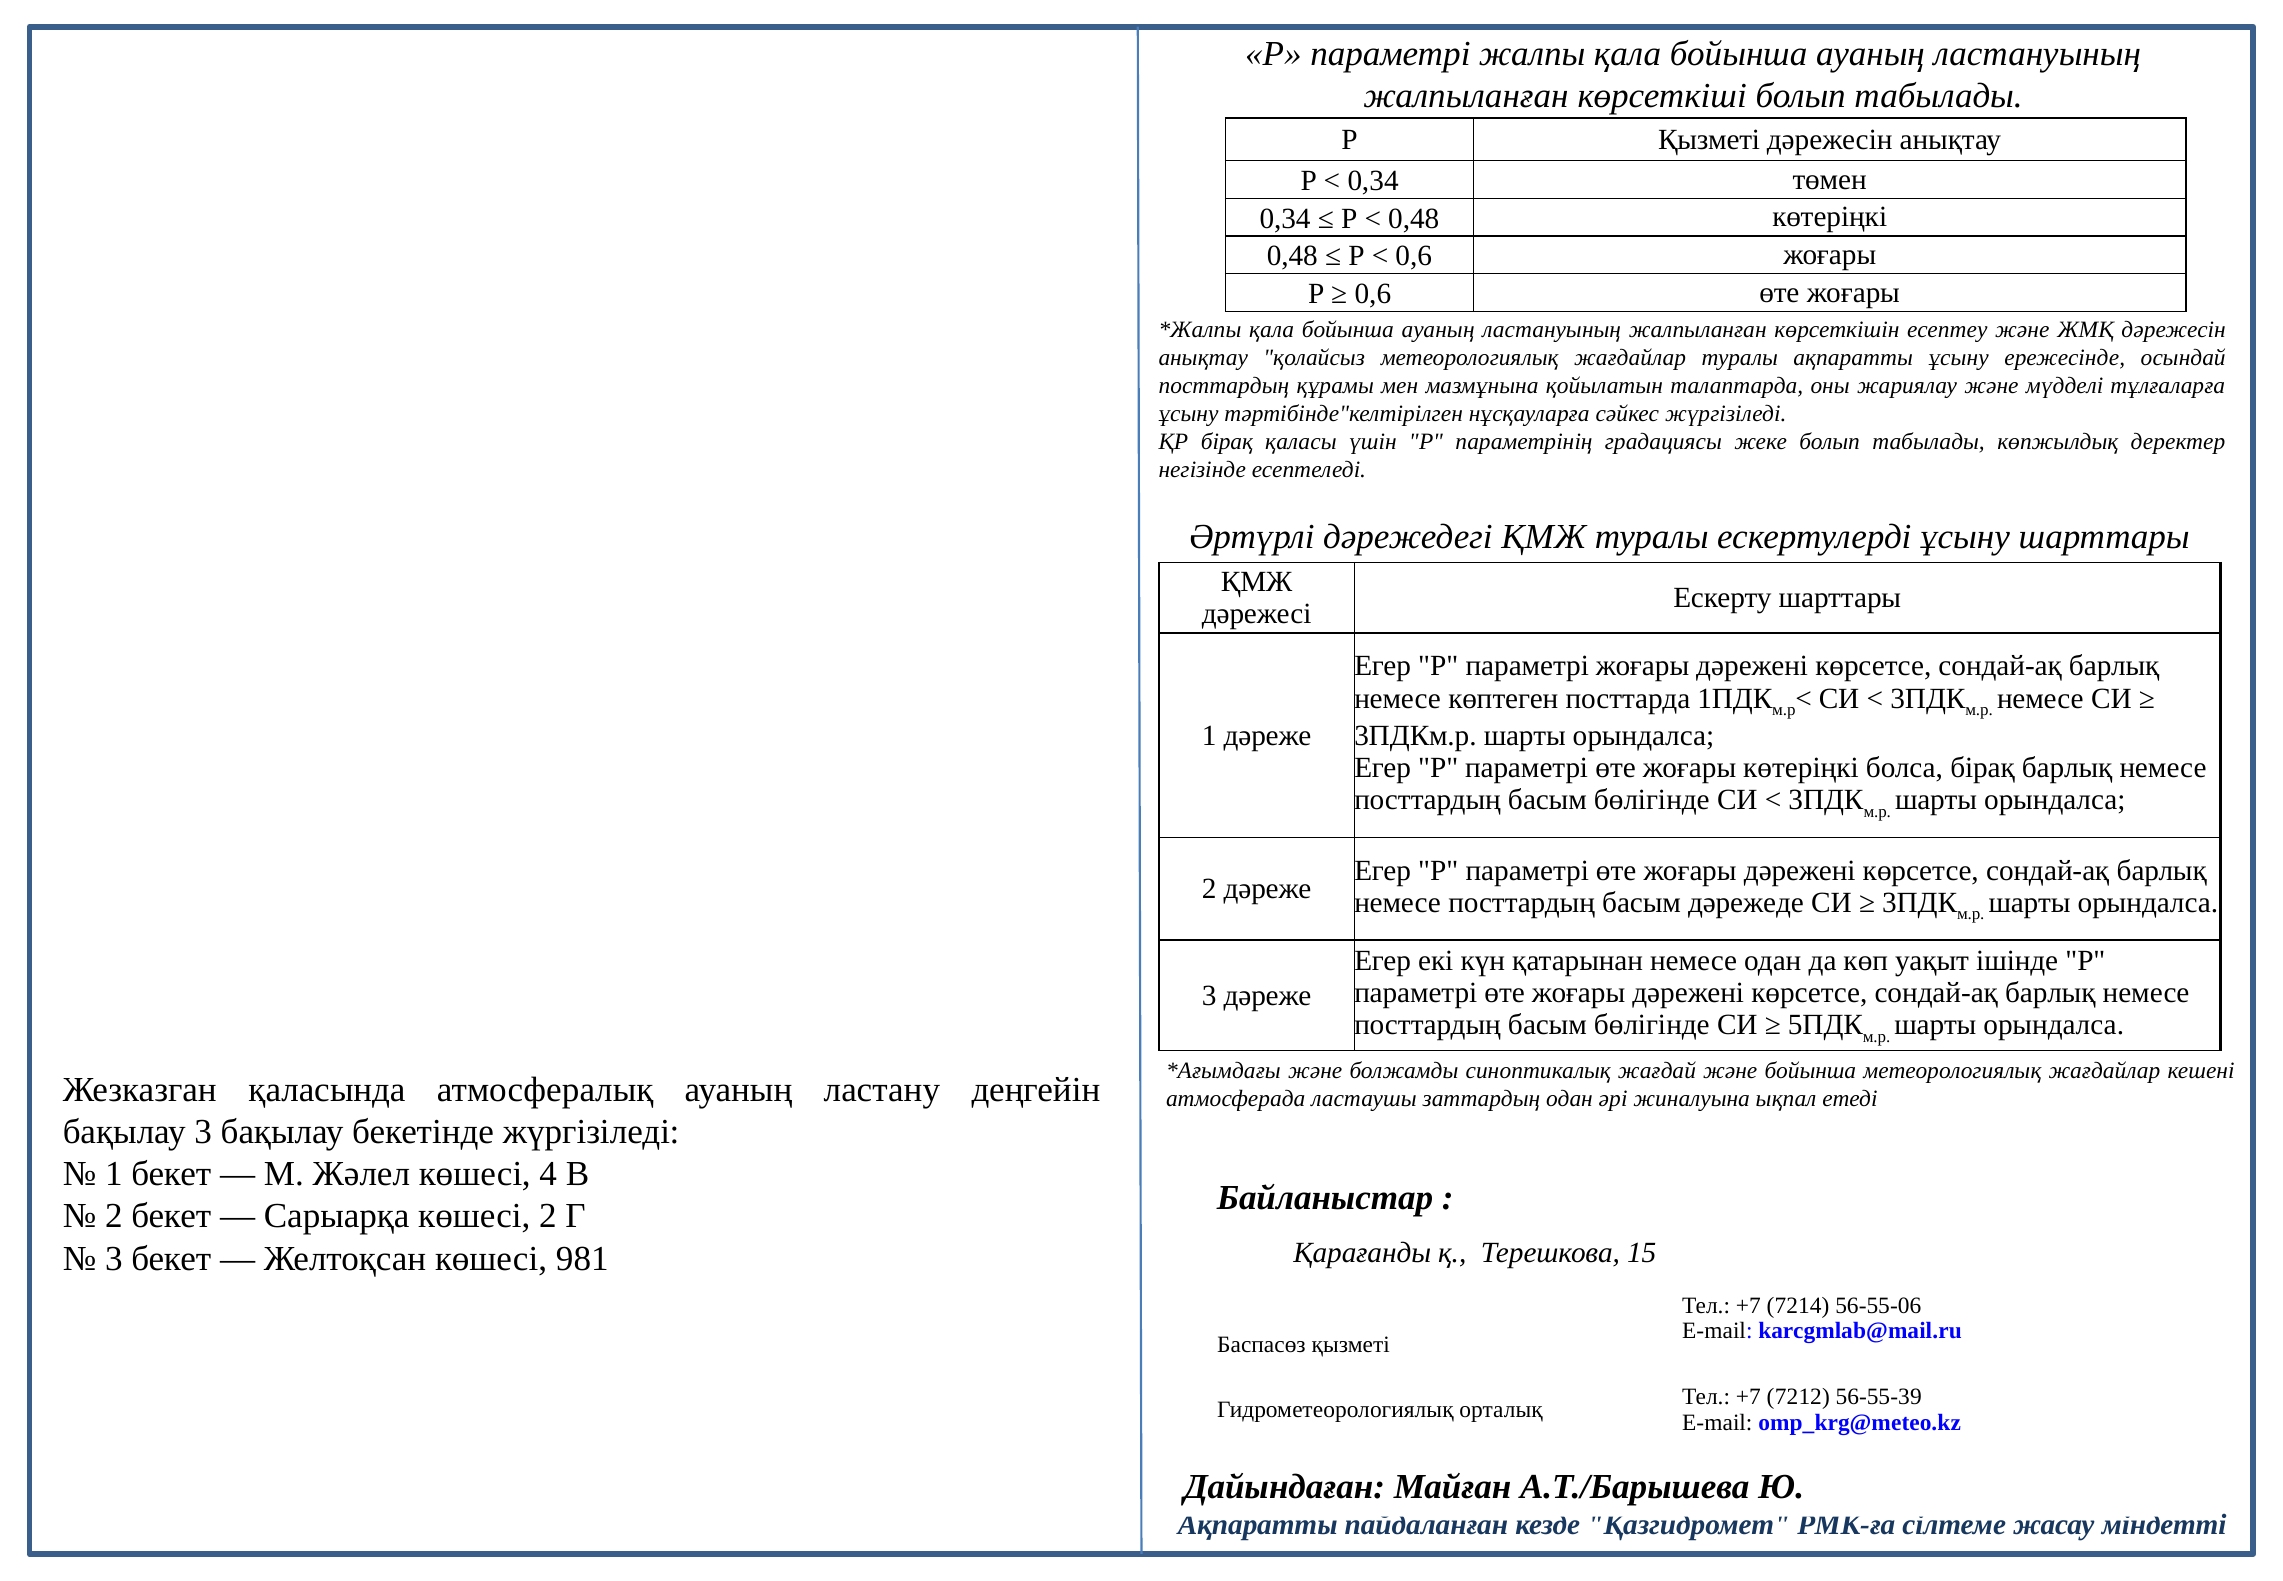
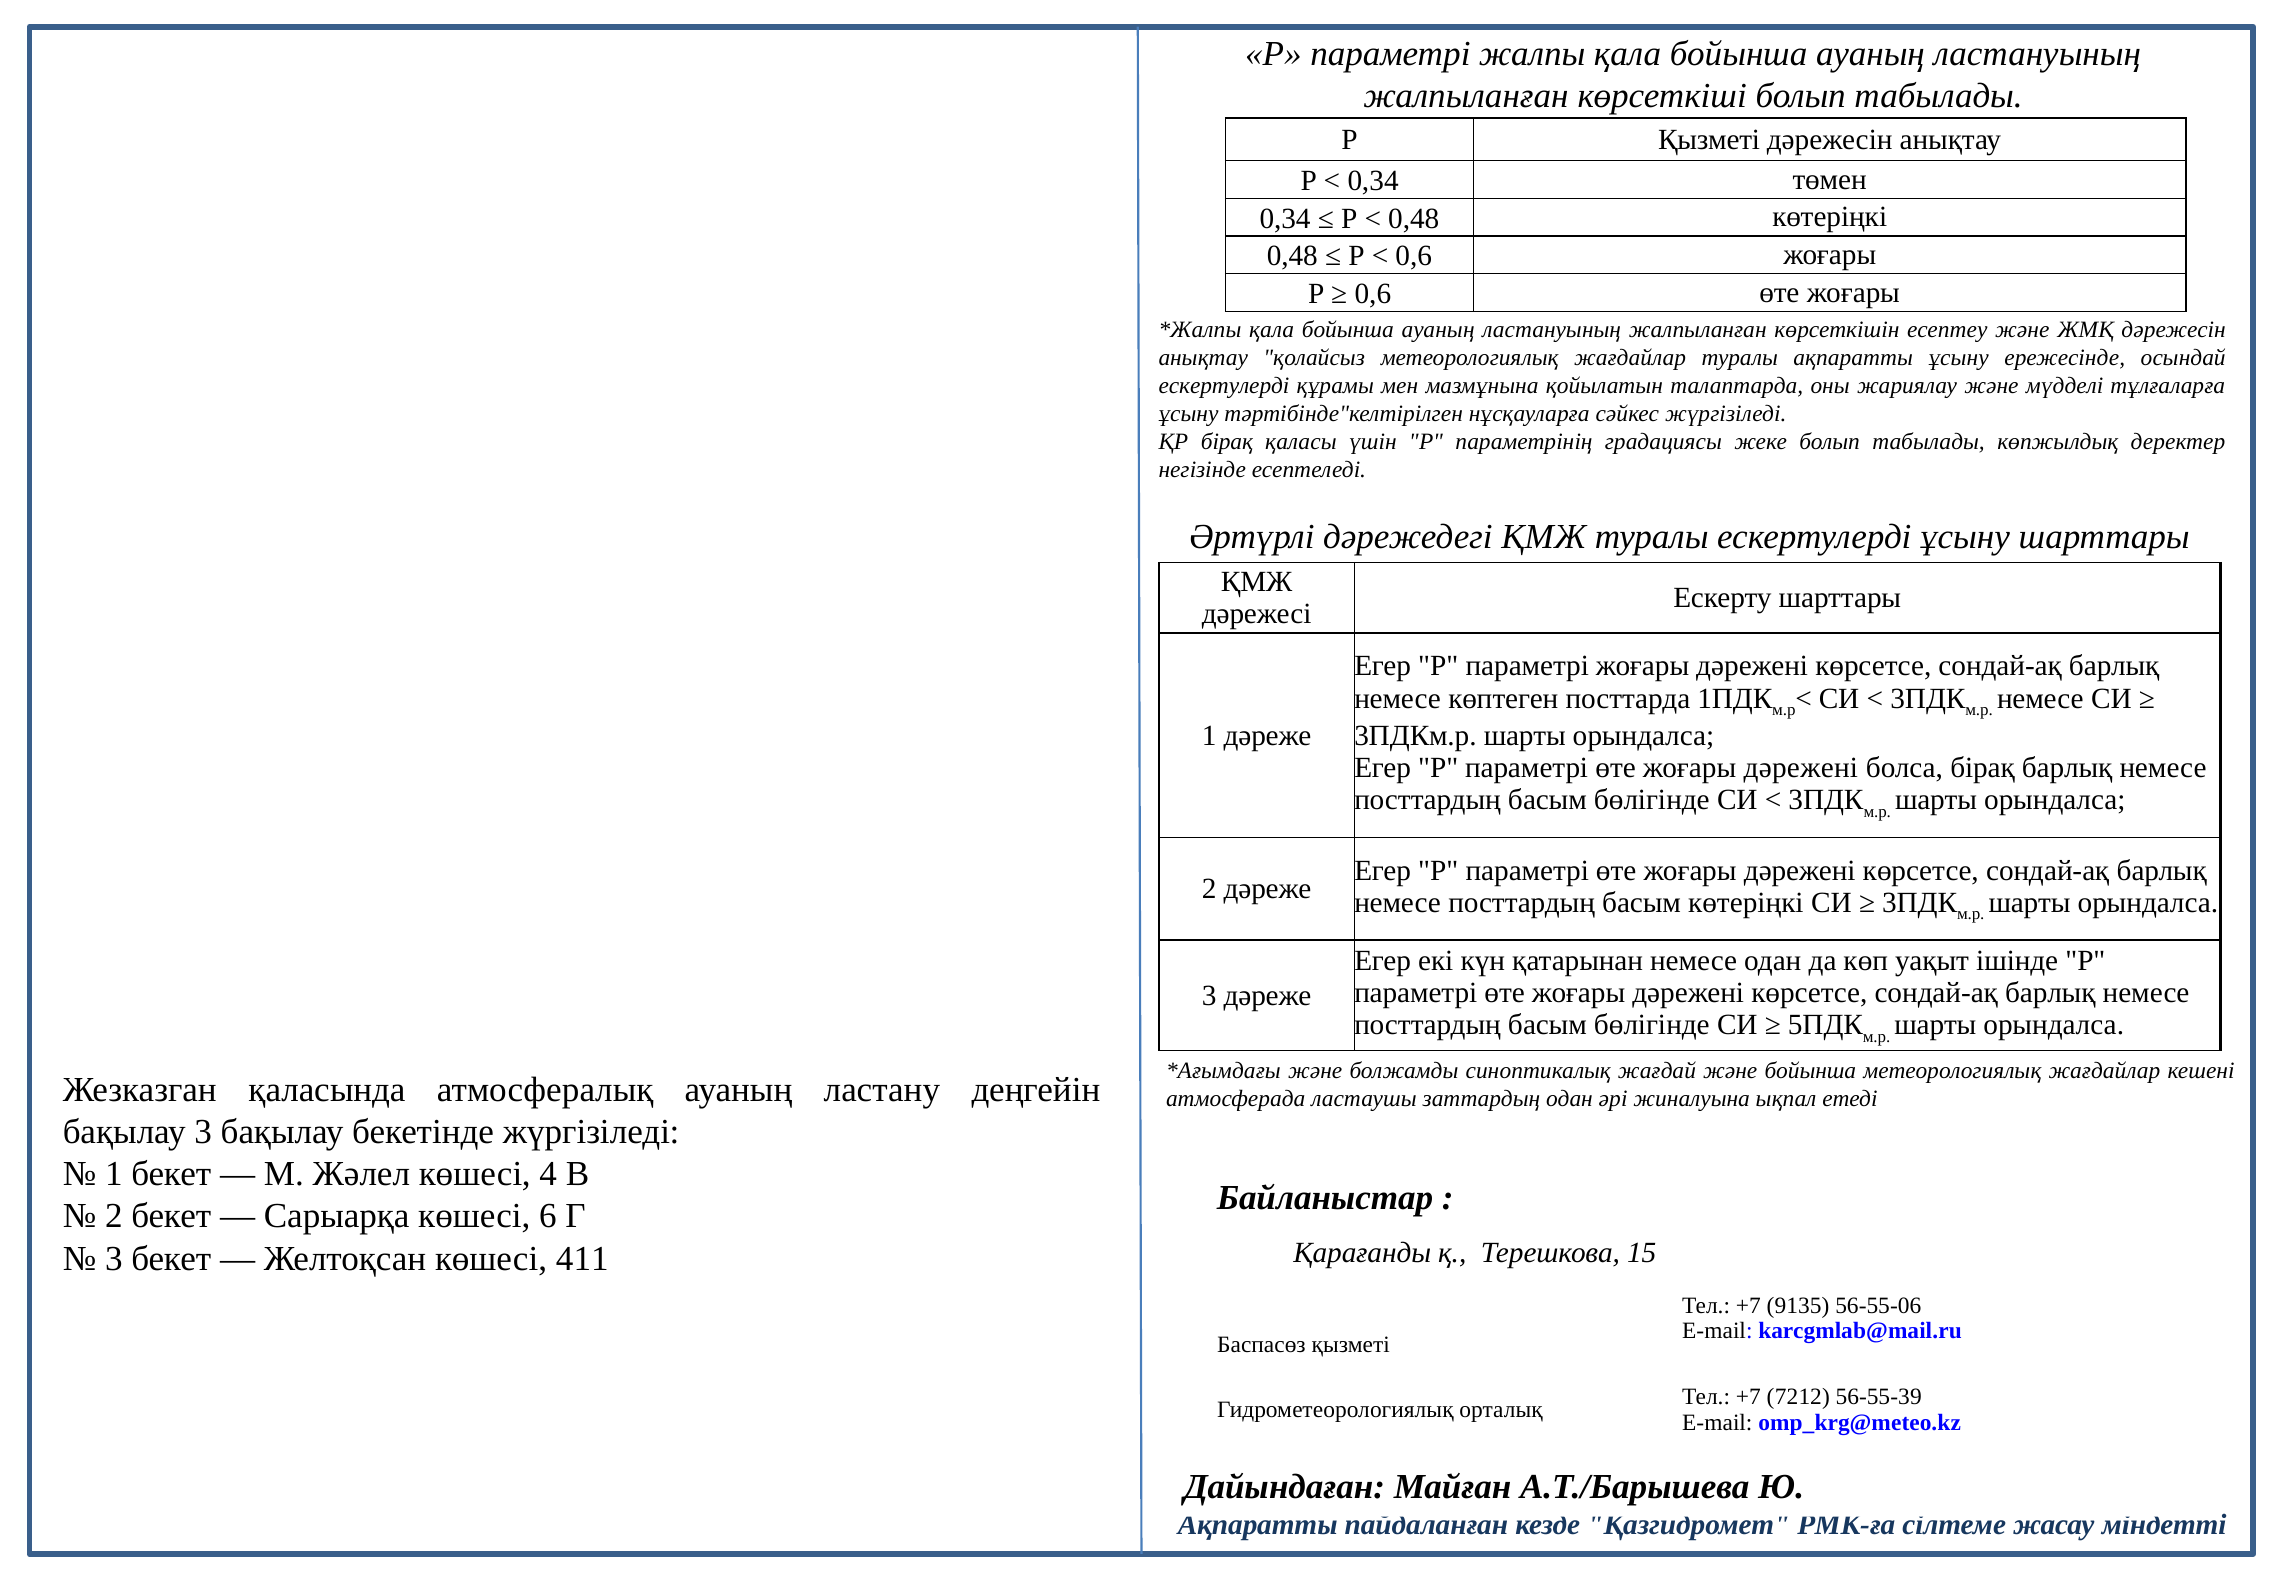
посттардың: посттардың -> ескертулерді (1224, 386)
көтеріңкі: көтеріңкі -> дәрежені (1801, 767)
басым дәрежеде: дәрежеде -> көтеріңкі (1746, 902)
көшесі 2: 2 -> 6 (548, 1216)
981: 981 -> 411 (582, 1258)
7214: 7214 -> 9135 (1798, 1305)
